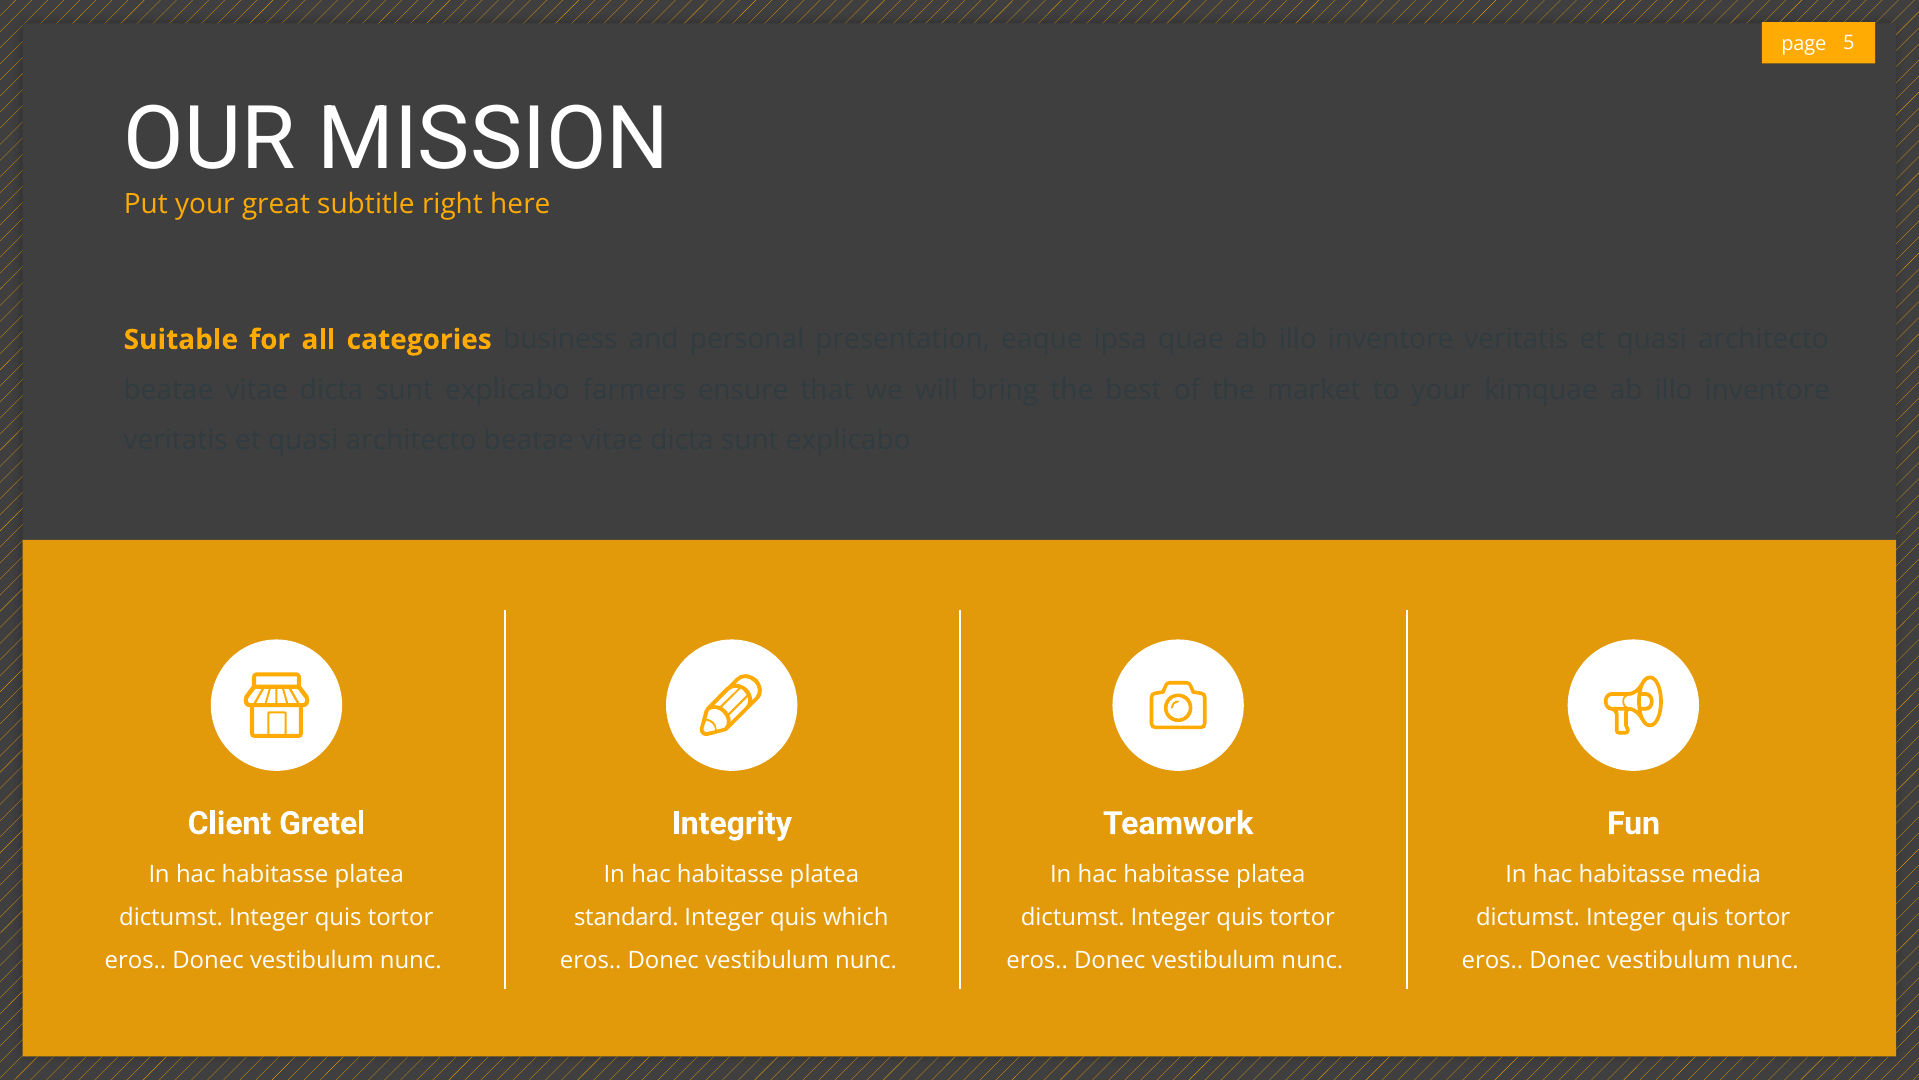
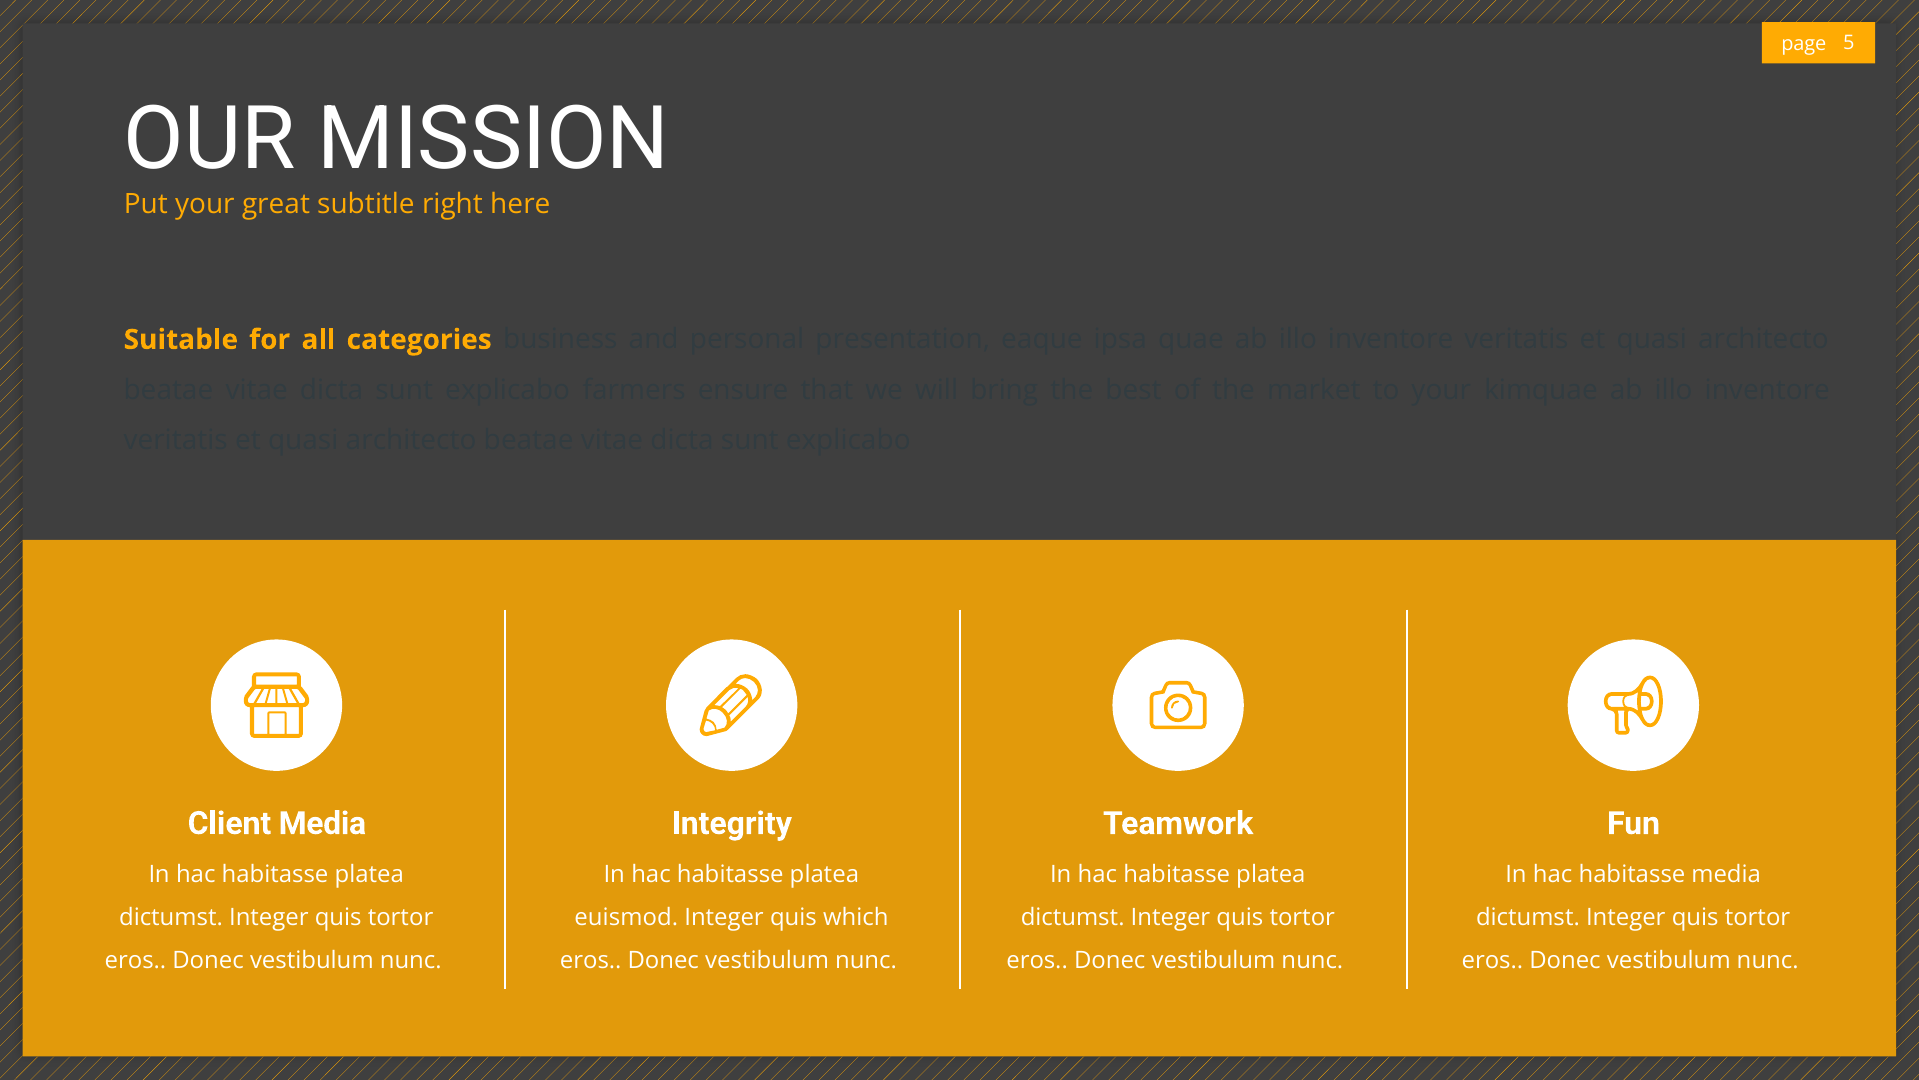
Client Gretel: Gretel -> Media (322, 823)
standard: standard -> euismod (626, 917)
